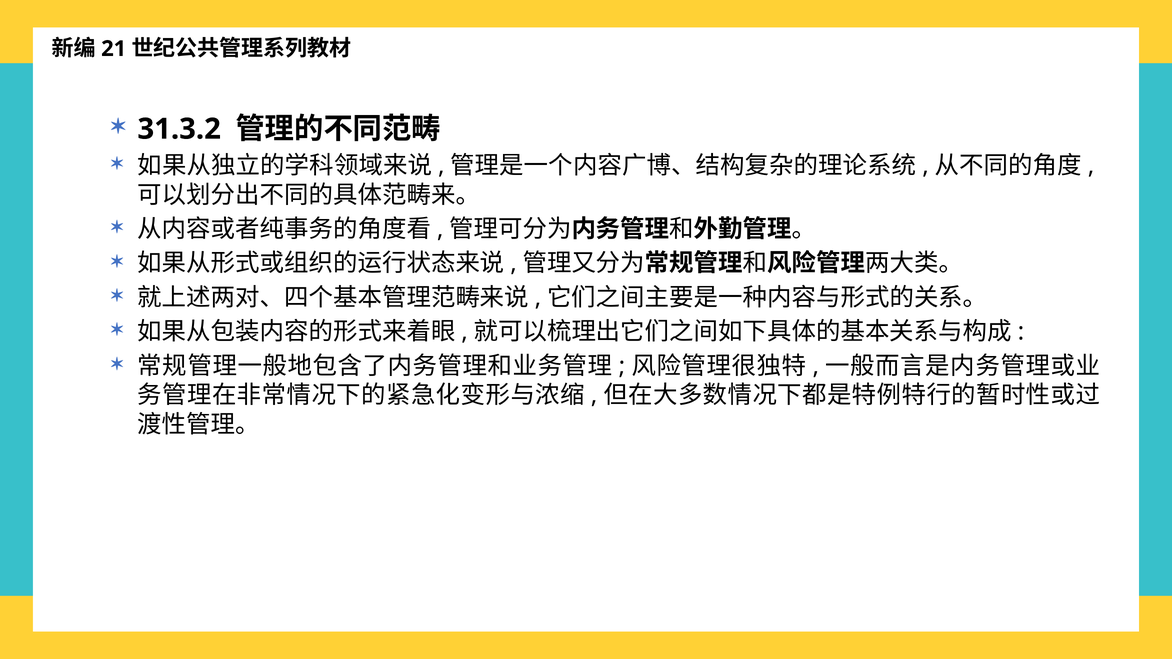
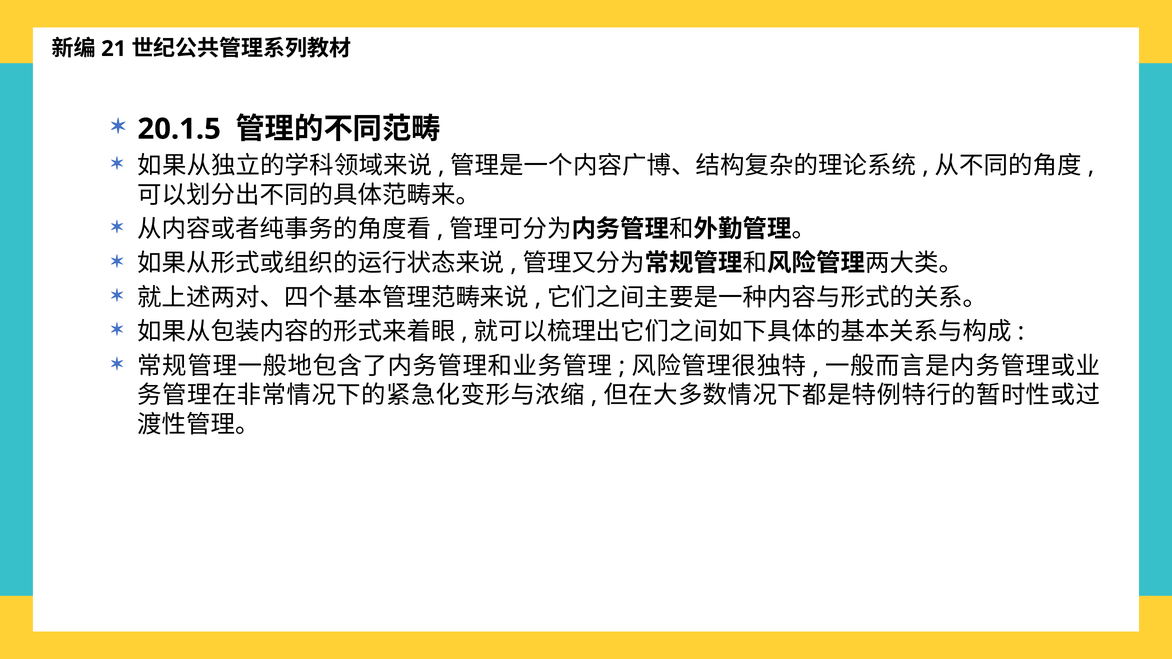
31.3.2: 31.3.2 -> 20.1.5 (179, 129)
